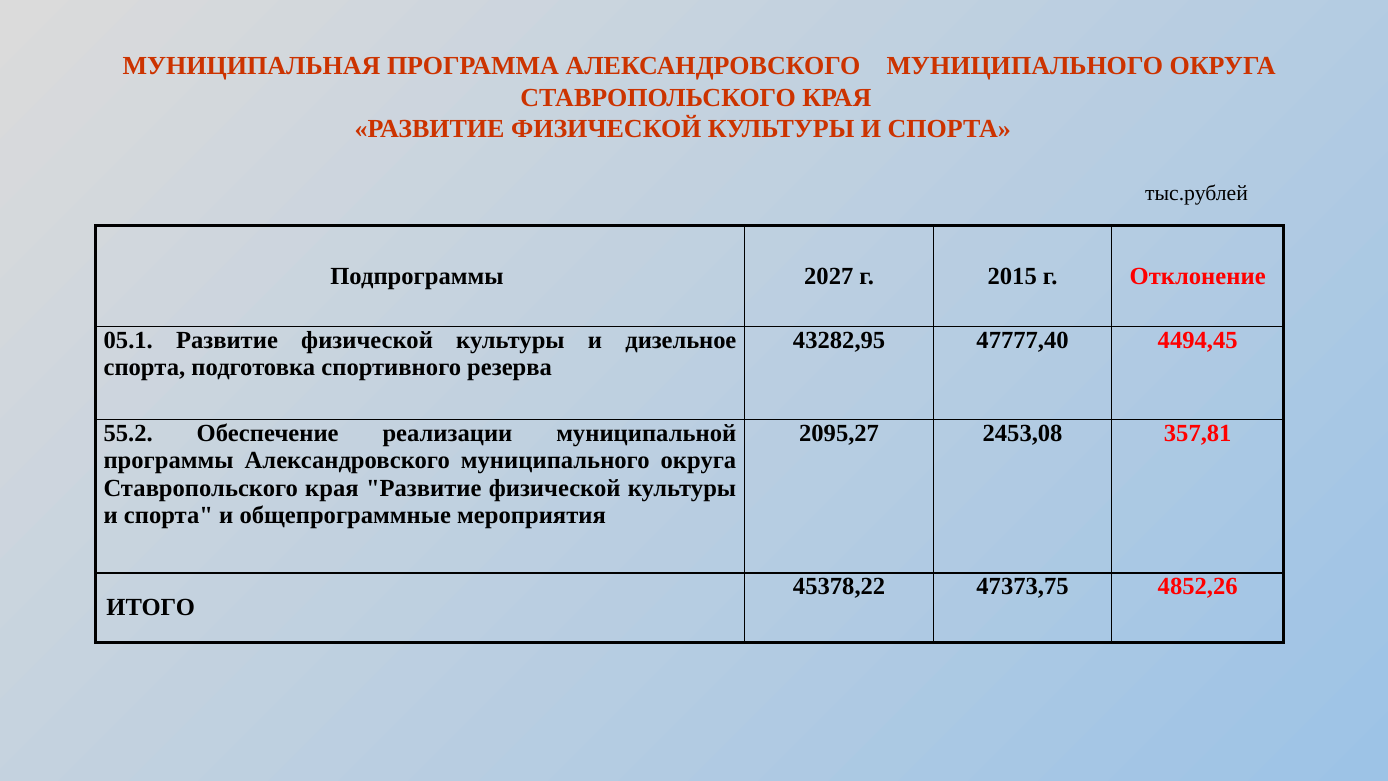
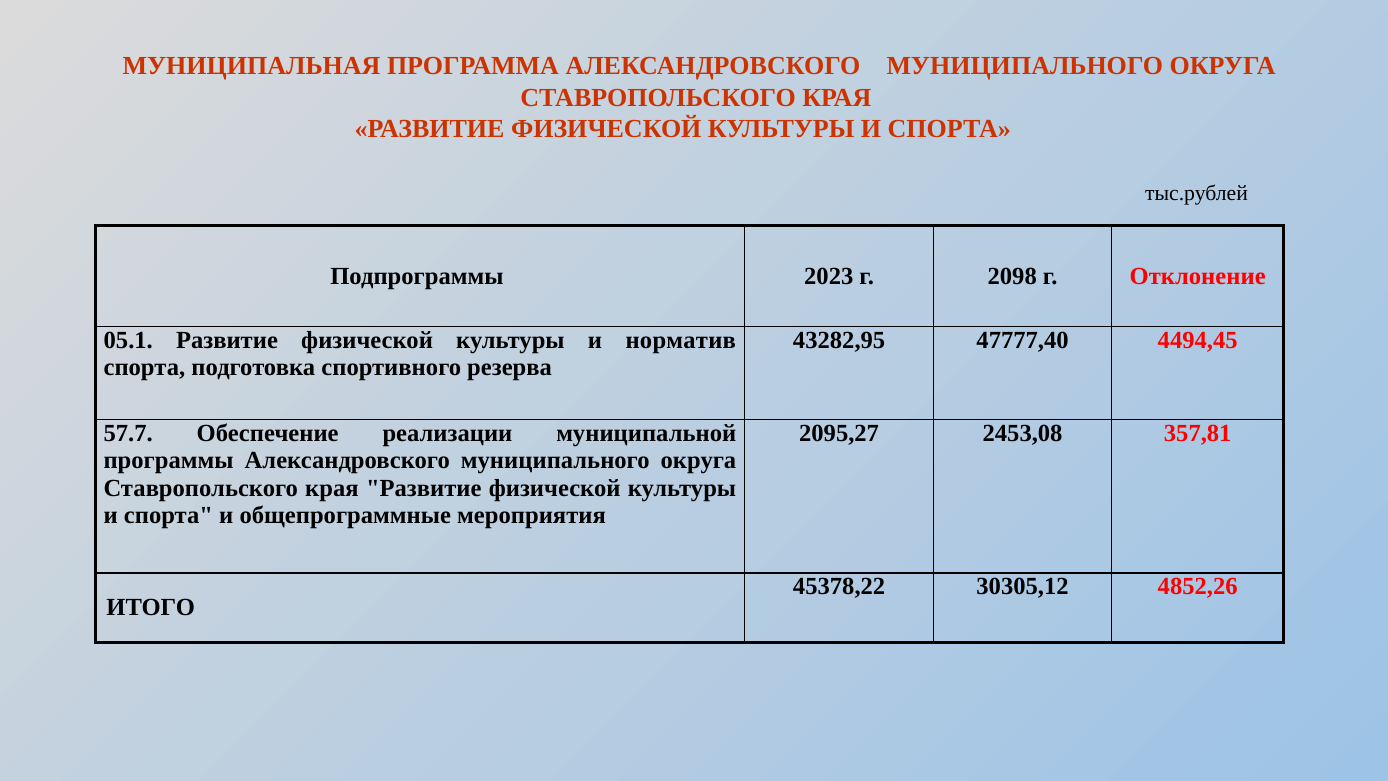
2027: 2027 -> 2023 (829, 276)
2015: 2015 -> 2098 (1012, 276)
дизельное: дизельное -> норматив (681, 340)
55.2: 55.2 -> 57.7 (128, 433)
47373,75: 47373,75 -> 30305,12 (1023, 587)
